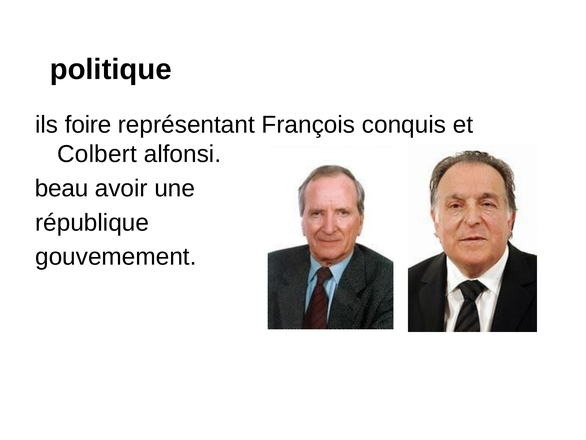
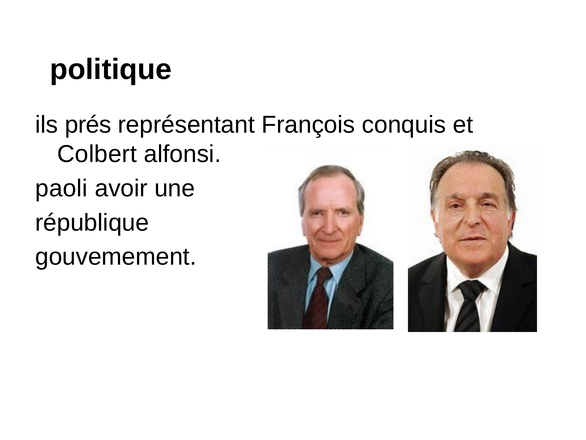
foire: foire -> prés (88, 125)
beau: beau -> paoli (61, 188)
